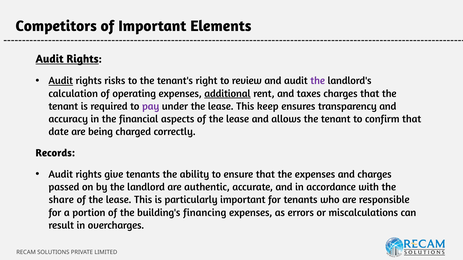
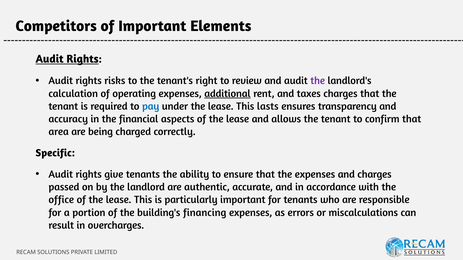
Audit underline: present -> none (61, 81)
pay colour: purple -> blue (151, 106)
keep: keep -> lasts (268, 106)
date: date -> area (59, 132)
Records: Records -> Specific (55, 153)
share: share -> office (61, 200)
